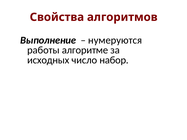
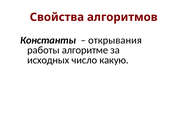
Выполнение: Выполнение -> Константы (48, 40)
нумеруются: нумеруются -> открывания (115, 40)
набор: набор -> какую (114, 60)
